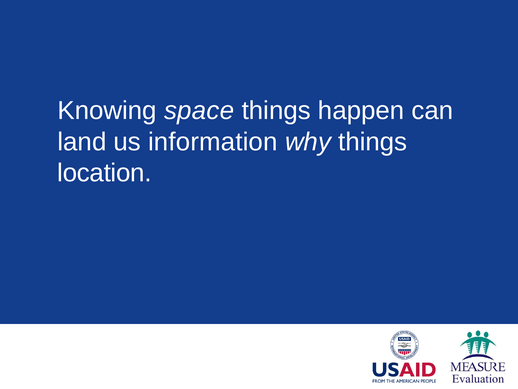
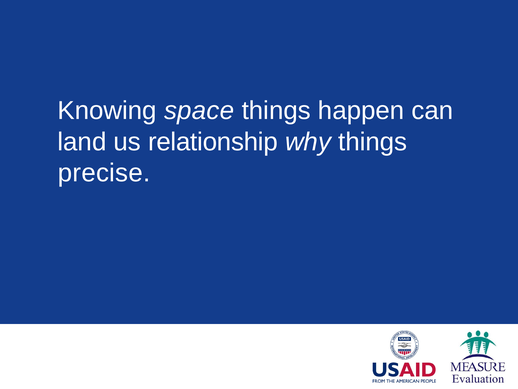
information: information -> relationship (213, 142)
location: location -> precise (104, 173)
